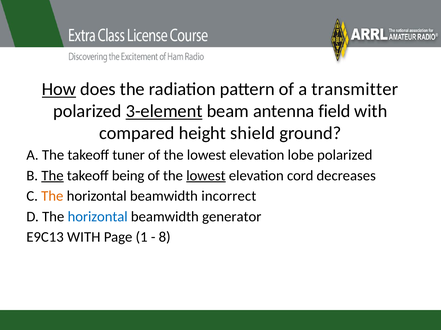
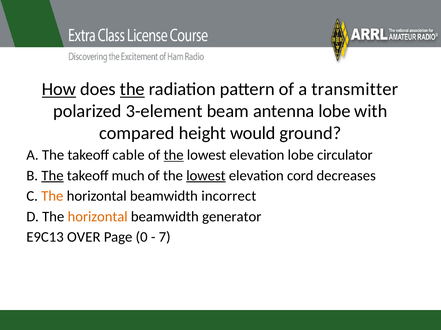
the underline: none -> present (132, 89)
3-element underline: present -> none (164, 111)
antenna field: field -> lobe (334, 111)
shield: shield -> would (253, 134)
tuner: tuner -> cable (128, 155)
the underline: none -> present (174, 155)
lobe polarized: polarized -> circulator (345, 155)
being: being -> much (128, 176)
horizontal colour: blue -> orange (98, 217)
E9C13 WITH: WITH -> OVER (84, 238)
1: 1 -> 0 (142, 238)
8: 8 -> 7 (165, 238)
